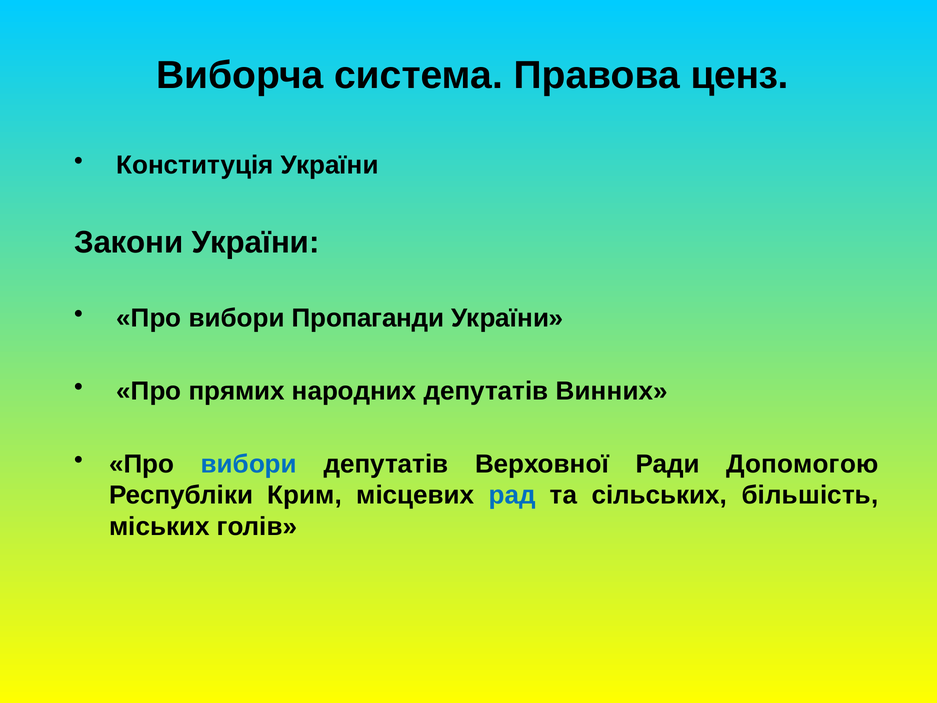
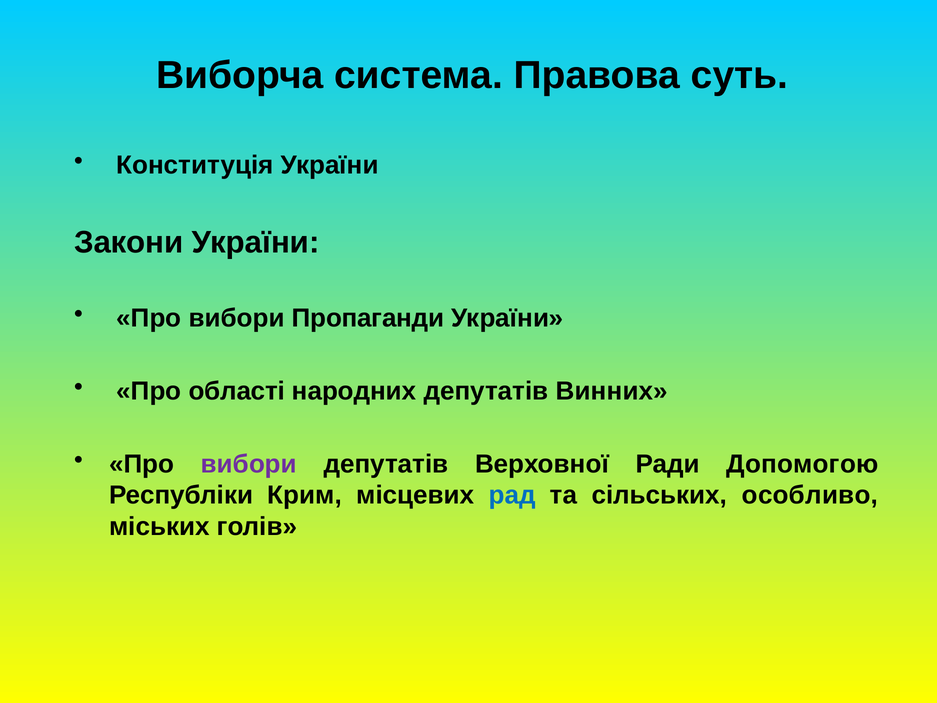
ценз: ценз -> суть (740, 75)
прямих: прямих -> області (237, 391)
вибори colour: blue -> purple (249, 464)
більшість: більшість -> особливо (810, 495)
